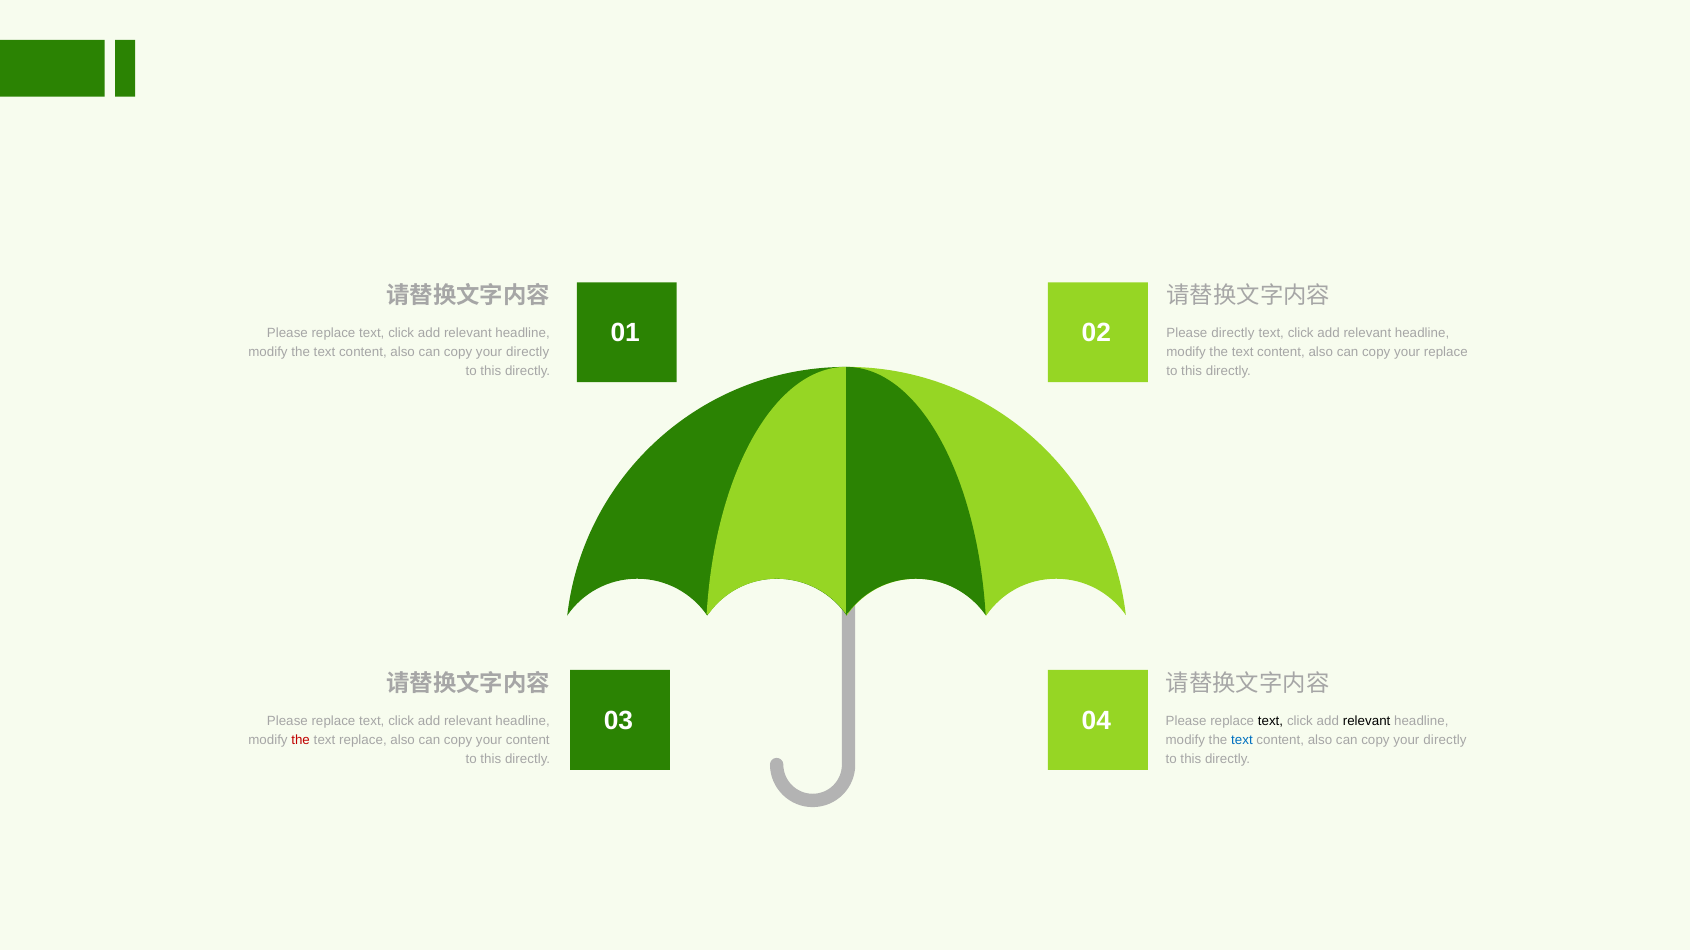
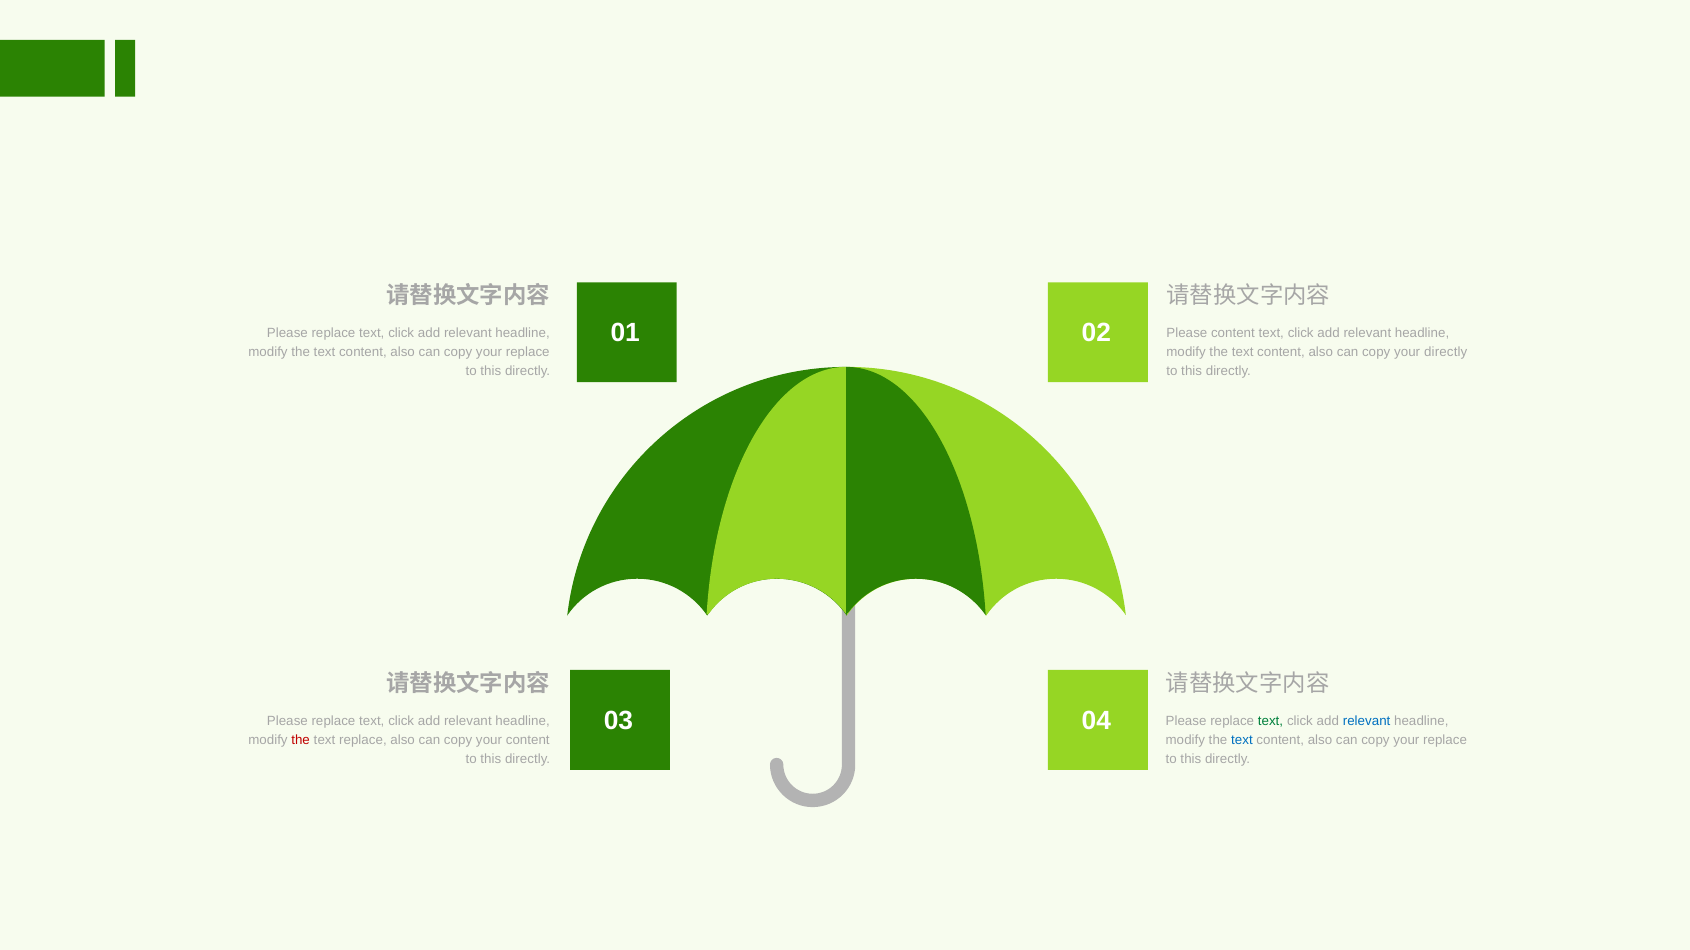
Please directly: directly -> content (1233, 333)
directly: directly -> replace (528, 352)
your replace: replace -> directly (1446, 352)
text colour: black -> green (1271, 721)
relevant colour: black -> blue (1367, 721)
directly: directly -> replace (1445, 740)
